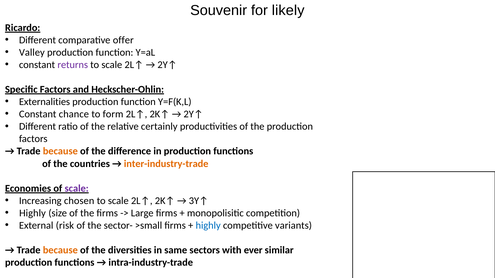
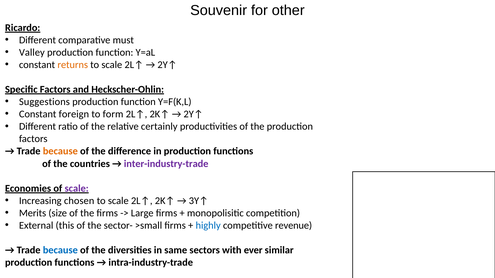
likely: likely -> other (288, 10)
offer: offer -> must (123, 40)
returns colour: purple -> orange (73, 65)
Externalities: Externalities -> Suggestions (44, 102)
chance: chance -> foreign (74, 114)
inter-industry-trade colour: orange -> purple (166, 164)
Highly: Highly -> Merits (33, 213)
risk: risk -> this (65, 226)
variants: variants -> revenue (294, 226)
because colour: orange -> blue (60, 251)
